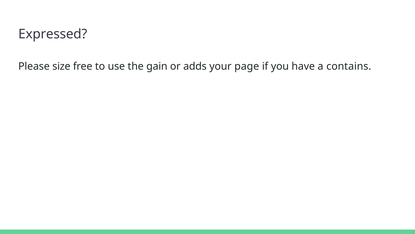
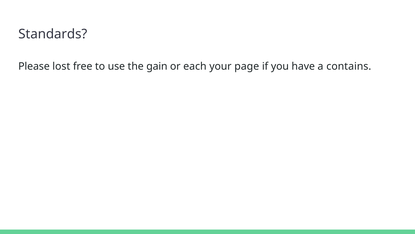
Expressed: Expressed -> Standards (53, 34)
size: size -> lost (61, 66)
adds: adds -> each (195, 66)
